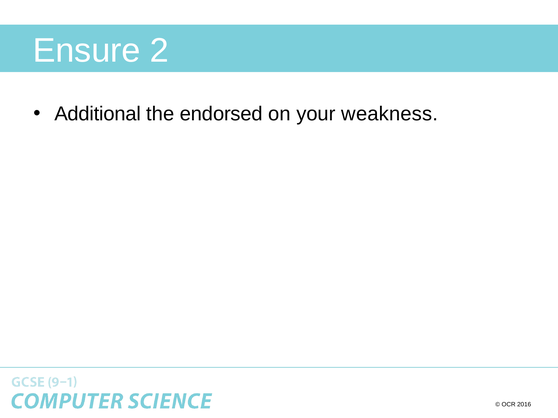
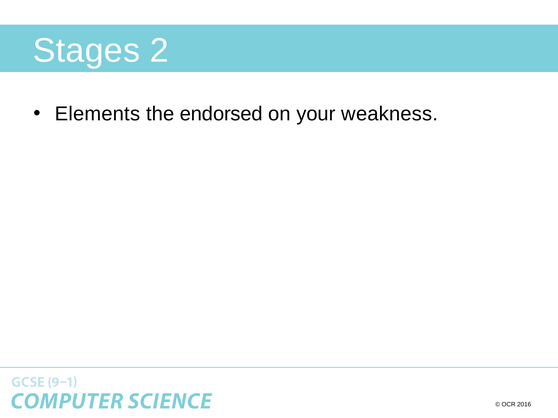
Ensure: Ensure -> Stages (86, 51)
Additional: Additional -> Elements (97, 114)
